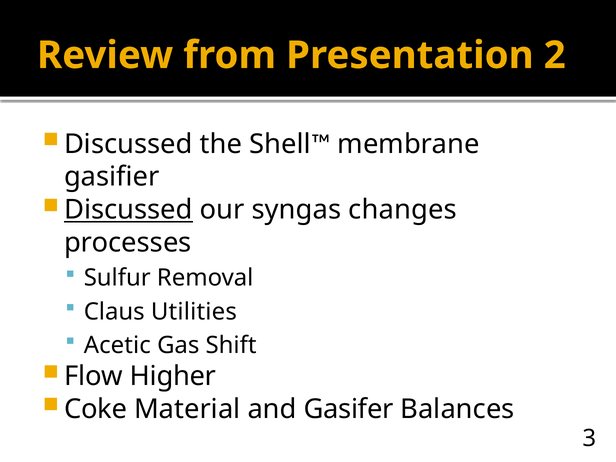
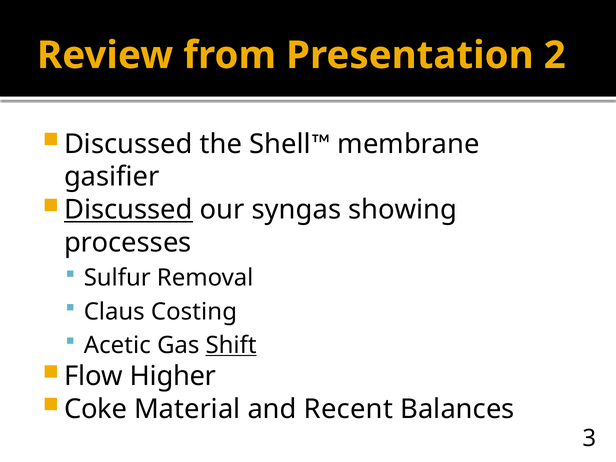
changes: changes -> showing (403, 210)
Utilities: Utilities -> Costing (194, 312)
Shift underline: none -> present (231, 345)
Gasifer: Gasifer -> Recent (348, 409)
